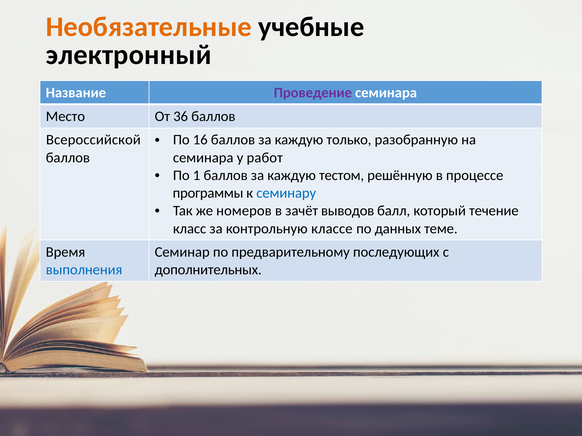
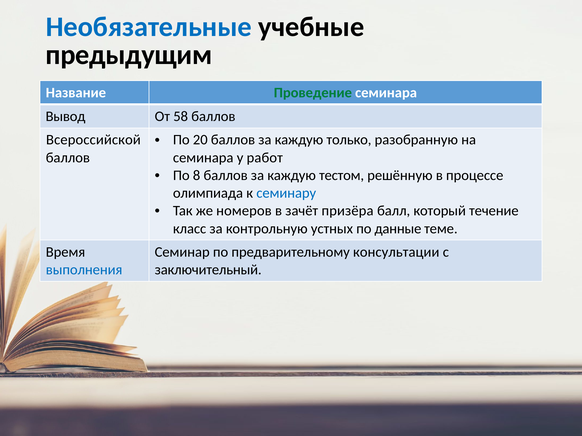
Необязательные colour: orange -> blue (149, 27)
электронный: электронный -> предыдущим (129, 55)
Проведение colour: purple -> green (313, 93)
Место: Место -> Вывод (66, 116)
36: 36 -> 58 (181, 116)
16: 16 -> 20 (200, 140)
1: 1 -> 8 (197, 176)
программы: программы -> олимпиада (208, 193)
выводов: выводов -> призёра (348, 211)
классе: классе -> устных (332, 229)
данных: данных -> данные (398, 229)
последующих: последующих -> консультации (396, 252)
дополнительных: дополнительных -> заключительный (208, 270)
